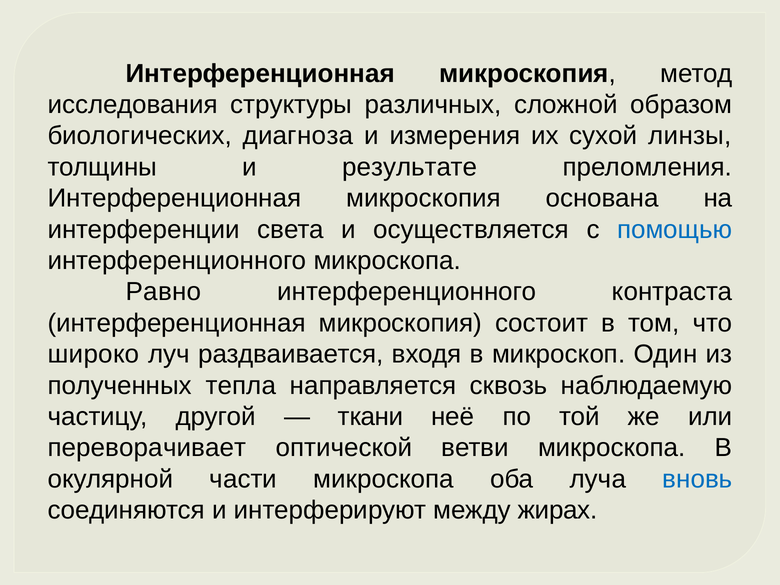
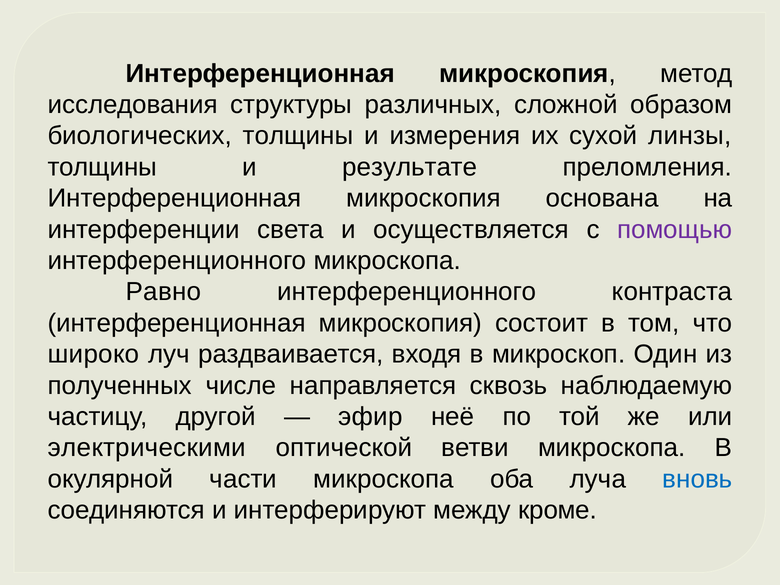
биологических диагноза: диагноза -> толщины (298, 136)
помощью colour: blue -> purple (675, 230)
тепла: тепла -> числе (241, 386)
ткани: ткани -> эфир (370, 417)
переворачивает: переворачивает -> электрическими (147, 448)
жирах: жирах -> кроме (558, 510)
